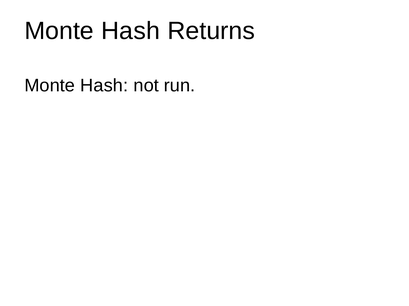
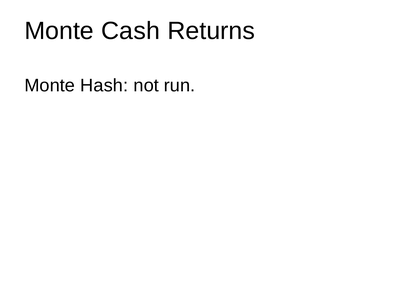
Hash: Hash -> Cash (131, 31)
